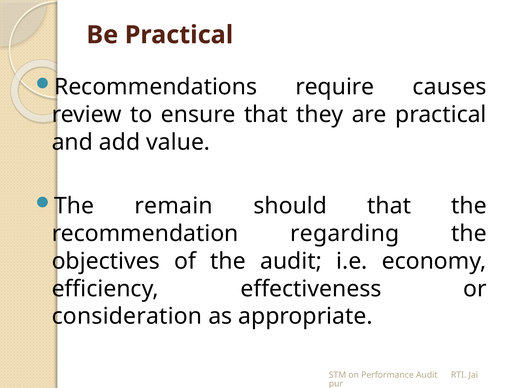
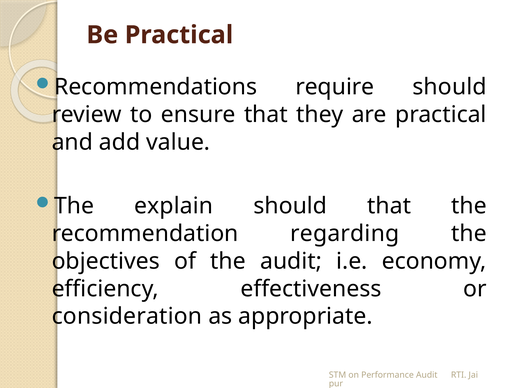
require causes: causes -> should (450, 87)
remain: remain -> explain (174, 206)
